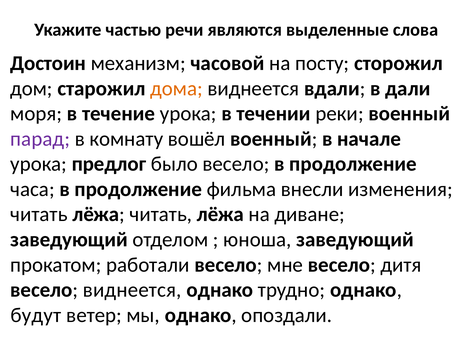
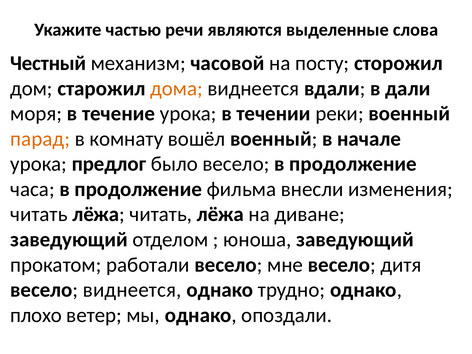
Достоин: Достоин -> Честный (48, 63)
парад colour: purple -> orange (40, 139)
будут: будут -> плохо (36, 315)
